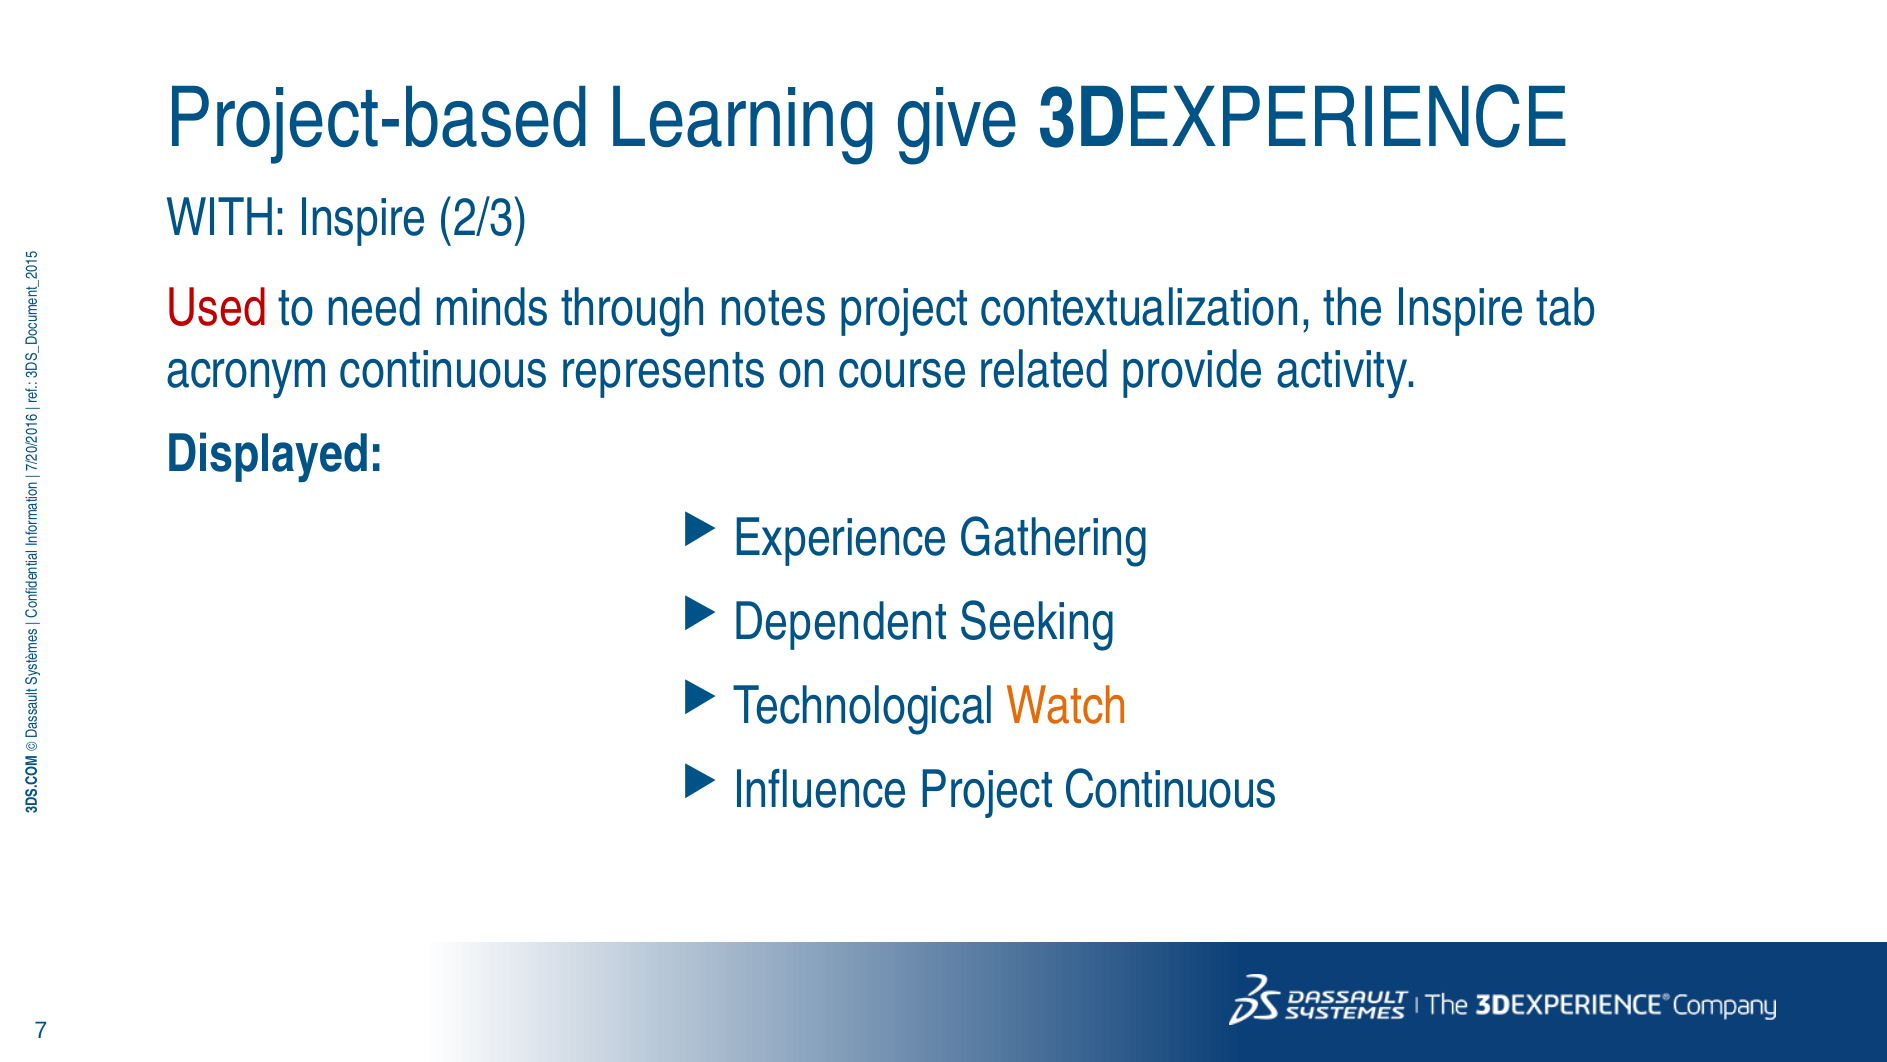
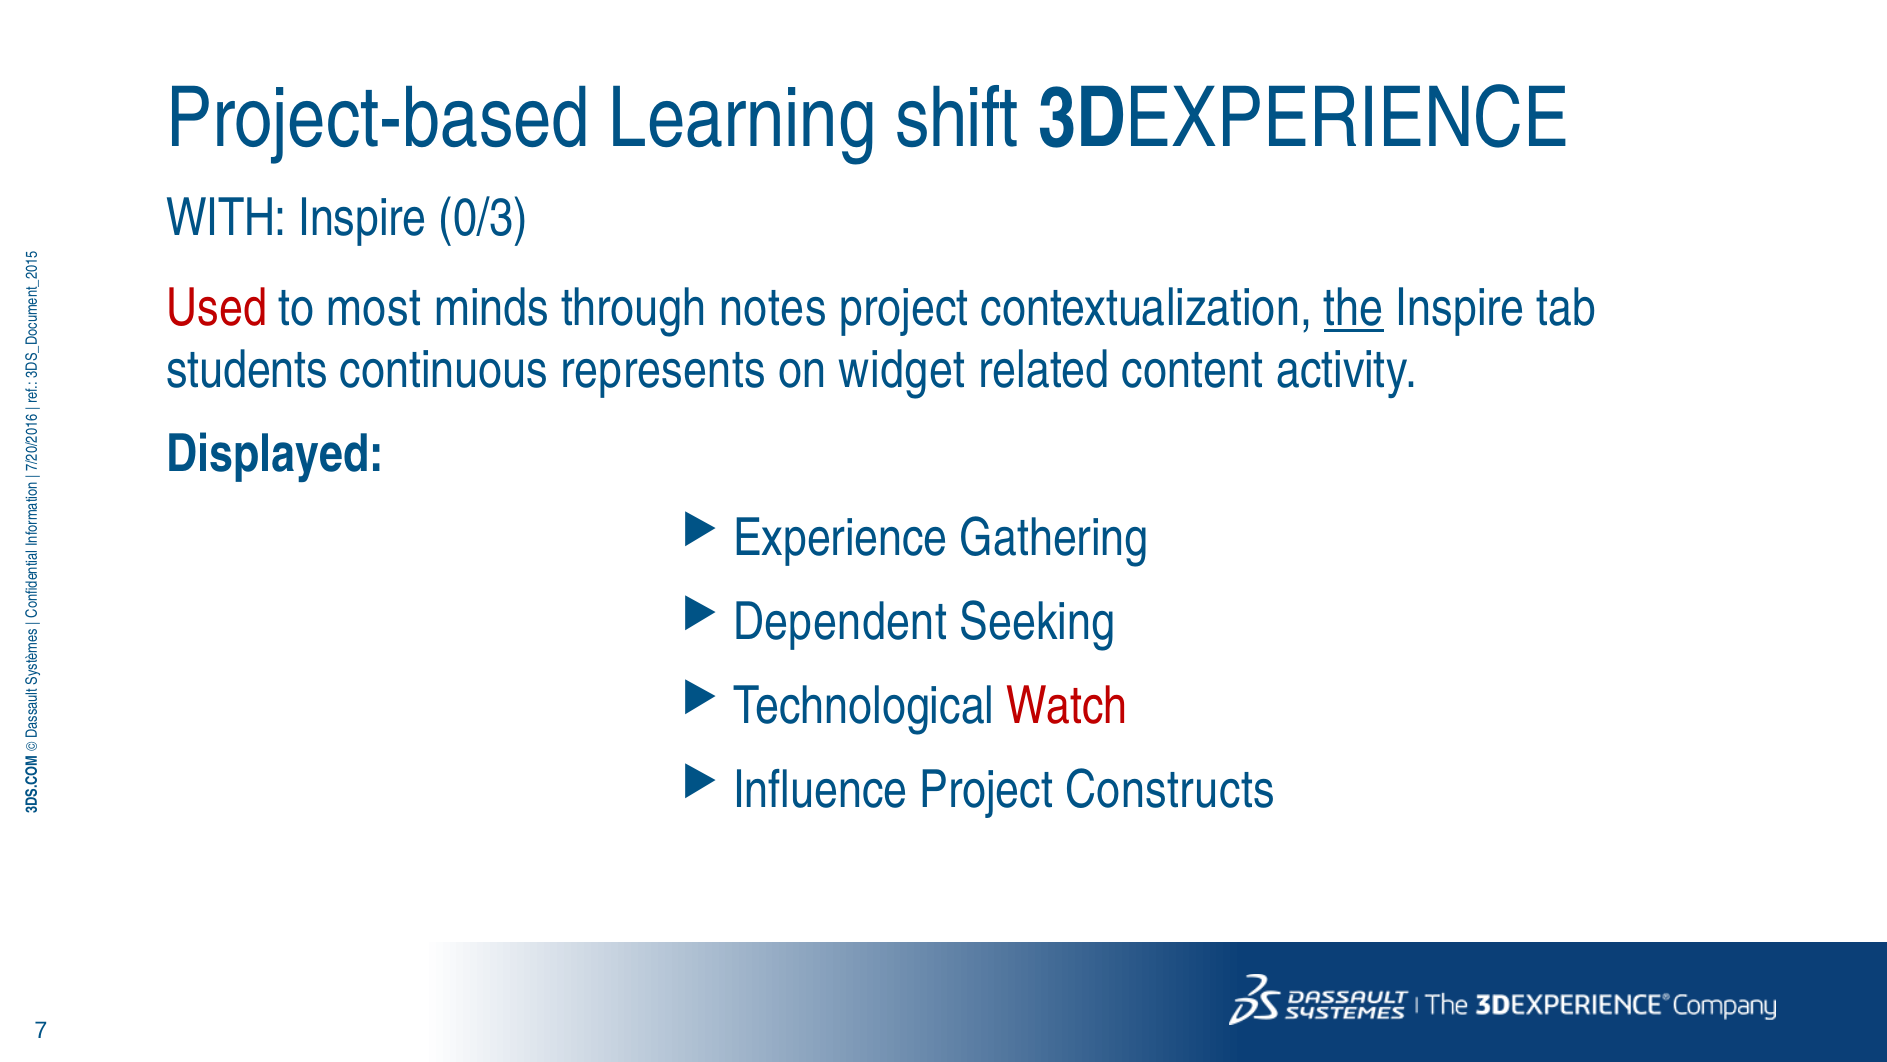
give: give -> shift (957, 119)
2/3: 2/3 -> 0/3 (483, 218)
need: need -> most (374, 308)
the underline: none -> present (1354, 308)
acronym: acronym -> students (247, 370)
course: course -> widget (902, 370)
provide: provide -> content (1193, 370)
Watch colour: orange -> red (1067, 706)
Project Continuous: Continuous -> Constructs (1170, 790)
